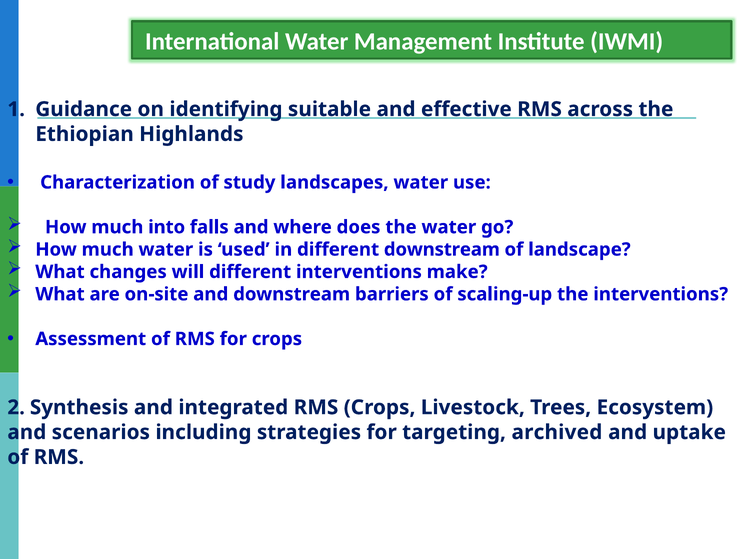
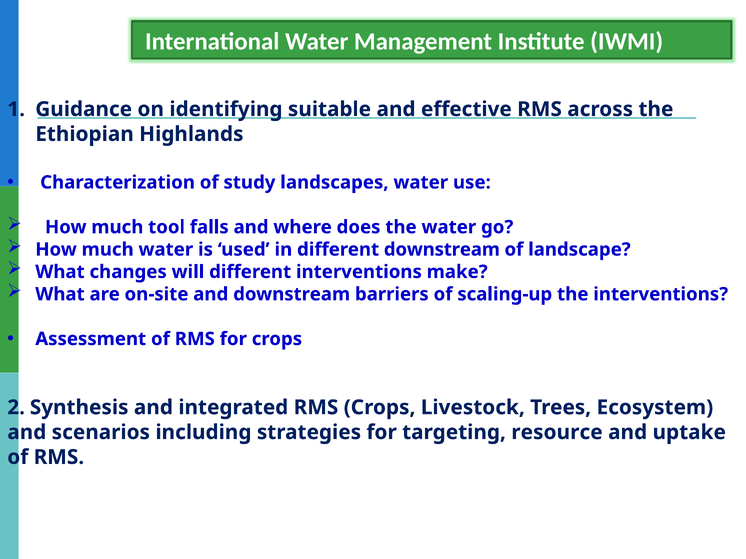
into: into -> tool (167, 227)
archived: archived -> resource (557, 433)
